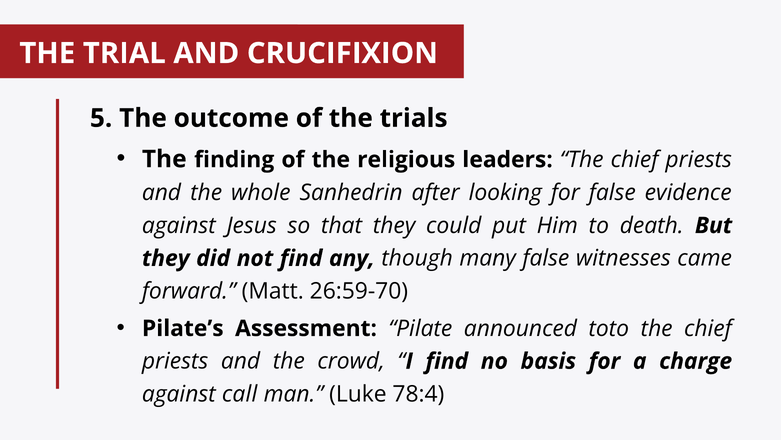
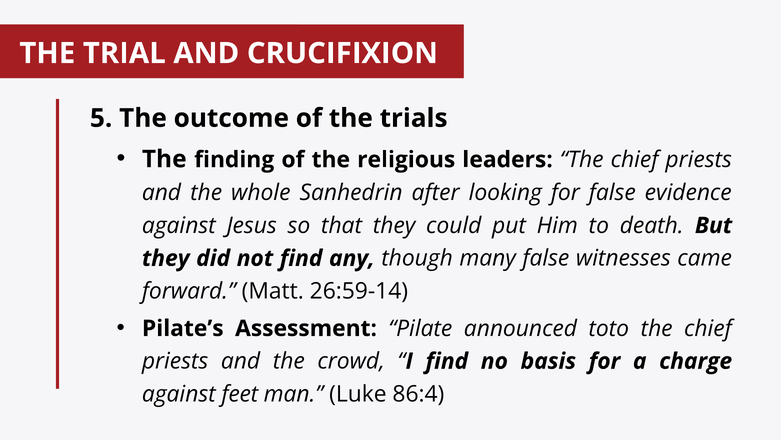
26:59-70: 26:59-70 -> 26:59-14 (359, 291)
call: call -> feet (240, 394)
78:4: 78:4 -> 86:4 (418, 394)
